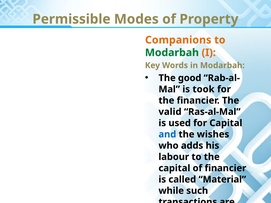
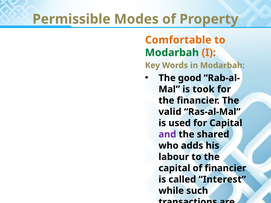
Companions: Companions -> Comfortable (178, 40)
and colour: blue -> purple (167, 134)
wishes: wishes -> shared (213, 134)
Material: Material -> Interest (222, 180)
